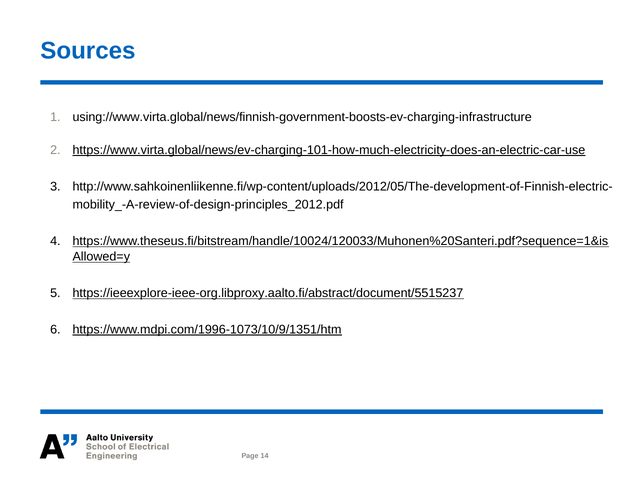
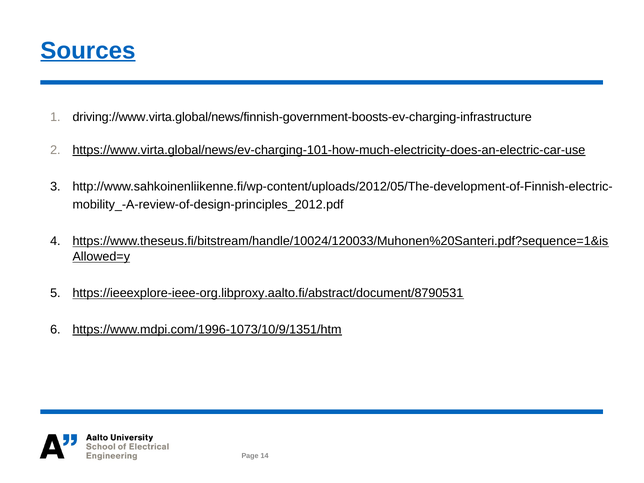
Sources underline: none -> present (88, 51)
using://www.virta.global/news/finnish-government-boosts-ev-charging-infrastructure: using://www.virta.global/news/finnish-government-boosts-ev-charging-infrastructure -> driving://www.virta.global/news/finnish-government-boosts-ev-charging-infrastructure (302, 117)
https://ieeexplore-ieee-org.libproxy.aalto.fi/abstract/document/5515237: https://ieeexplore-ieee-org.libproxy.aalto.fi/abstract/document/5515237 -> https://ieeexplore-ieee-org.libproxy.aalto.fi/abstract/document/8790531 (268, 293)
